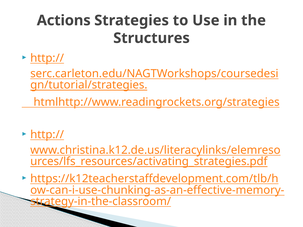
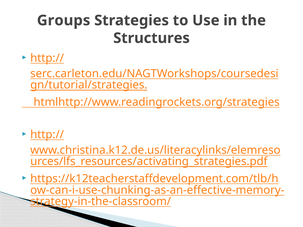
Actions: Actions -> Groups (64, 20)
